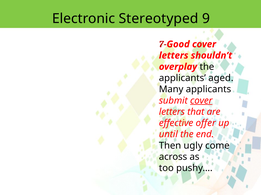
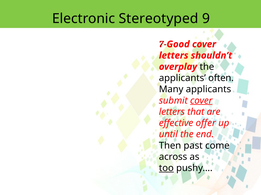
aged: aged -> often (221, 78)
ugly: ugly -> past (193, 146)
too underline: none -> present (166, 169)
